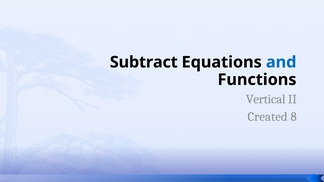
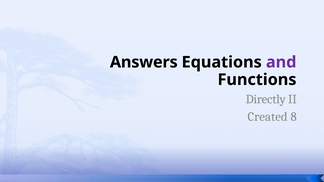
Subtract: Subtract -> Answers (144, 62)
and colour: blue -> purple (281, 62)
Vertical: Vertical -> Directly (266, 99)
